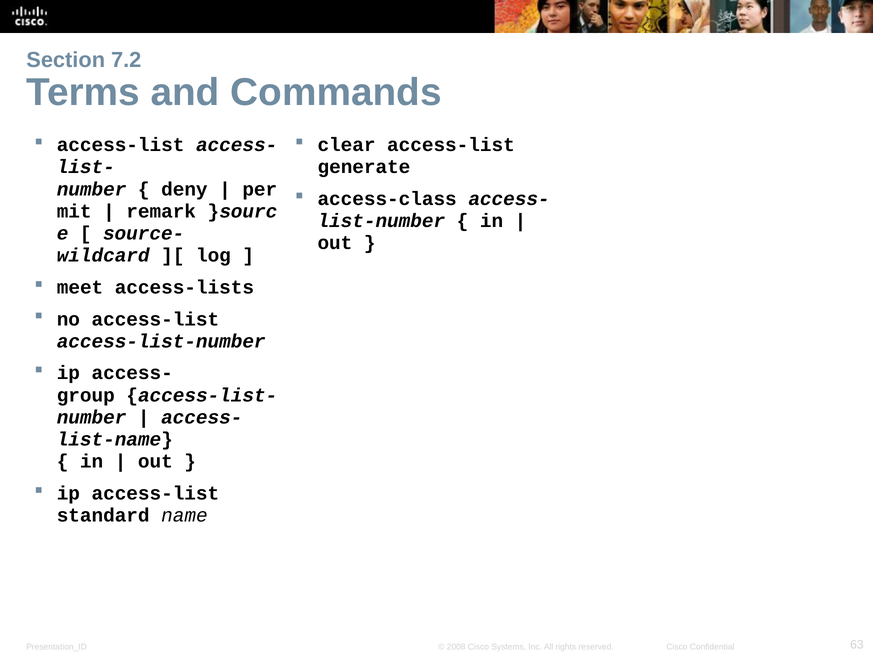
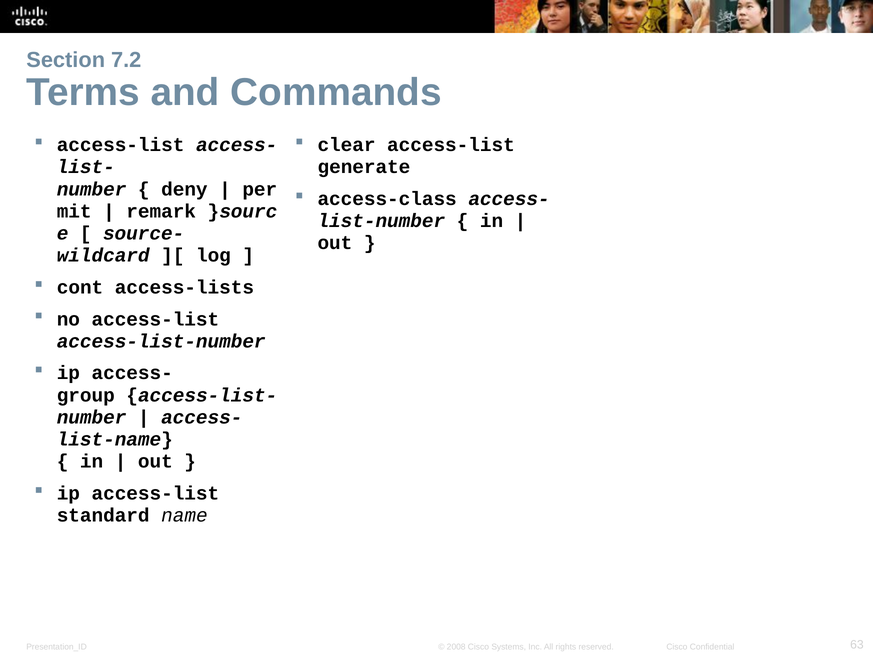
meet: meet -> cont (80, 287)
